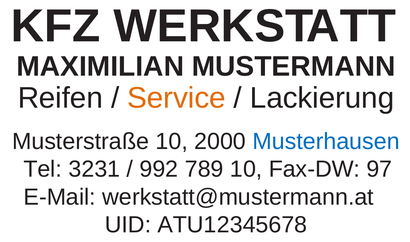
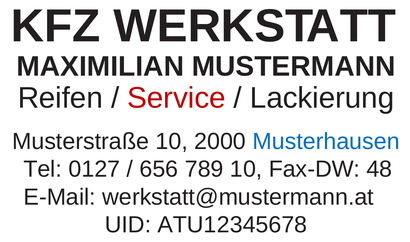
Service colour: orange -> red (176, 98)
3231: 3231 -> 0127 (94, 169)
992: 992 -> 656 (159, 169)
97: 97 -> 48 (379, 169)
